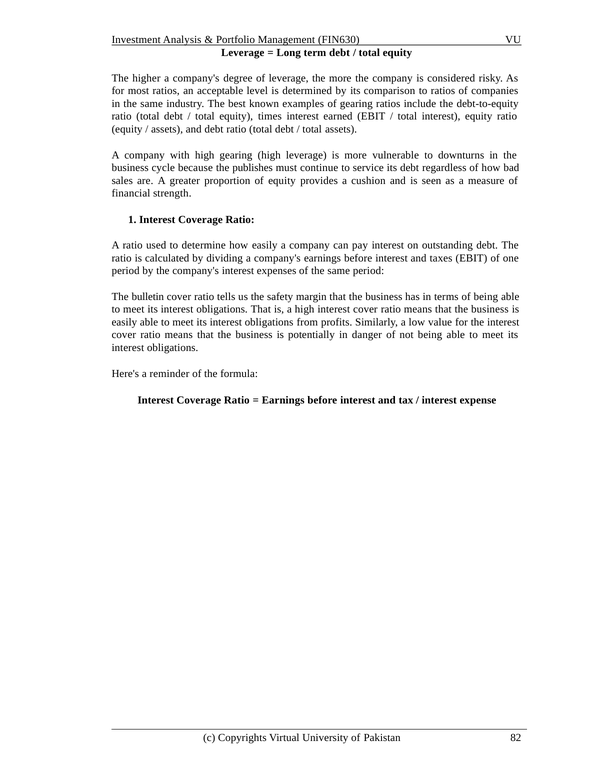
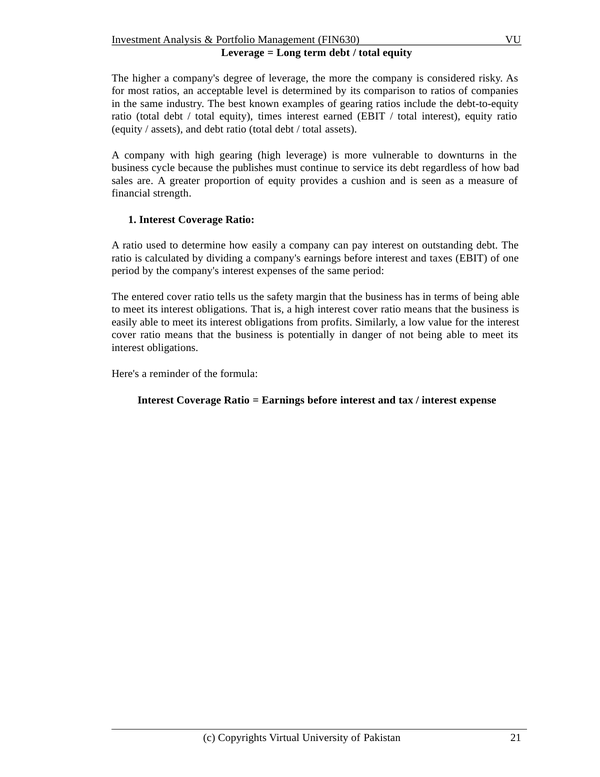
bulletin: bulletin -> entered (148, 296)
82: 82 -> 21 (516, 737)
